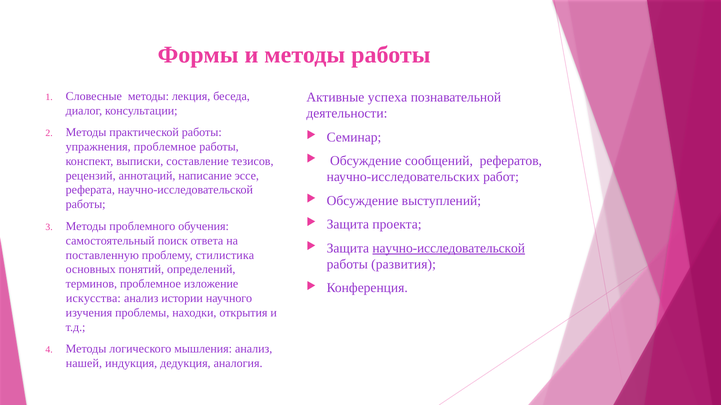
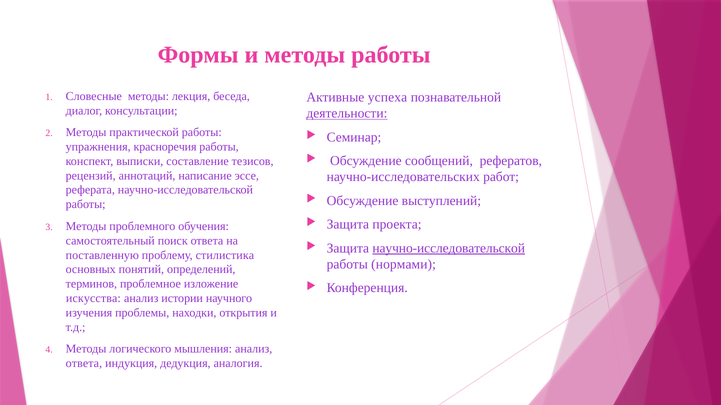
деятельности underline: none -> present (347, 114)
упражнения проблемное: проблемное -> красноречия (165, 147)
развития: развития -> нормами (404, 265)
нашей: нашей -> ответа (84, 364)
